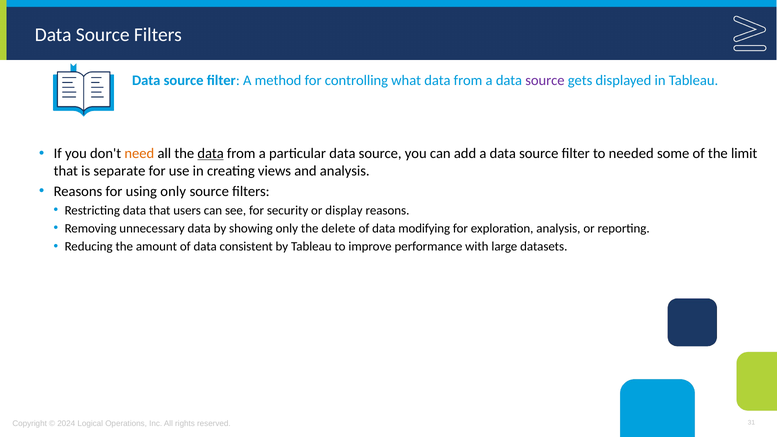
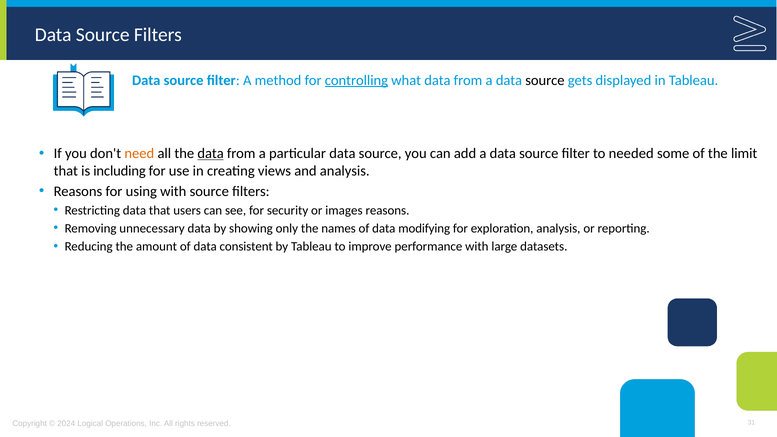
controlling underline: none -> present (356, 80)
source colour: purple -> black (545, 80)
separate: separate -> including (120, 171)
using only: only -> with (173, 191)
display: display -> images (344, 210)
delete: delete -> names (339, 228)
